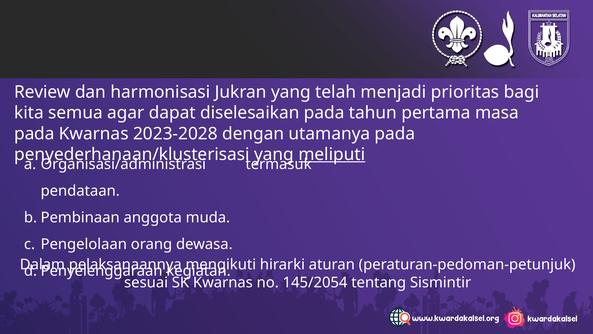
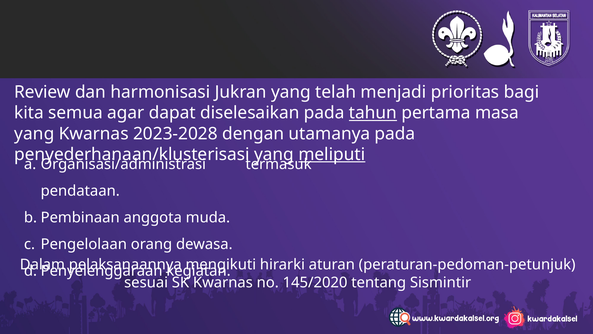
tahun underline: none -> present (373, 113)
pada: pada -> yang (34, 134)
145/2054: 145/2054 -> 145/2020 (315, 282)
